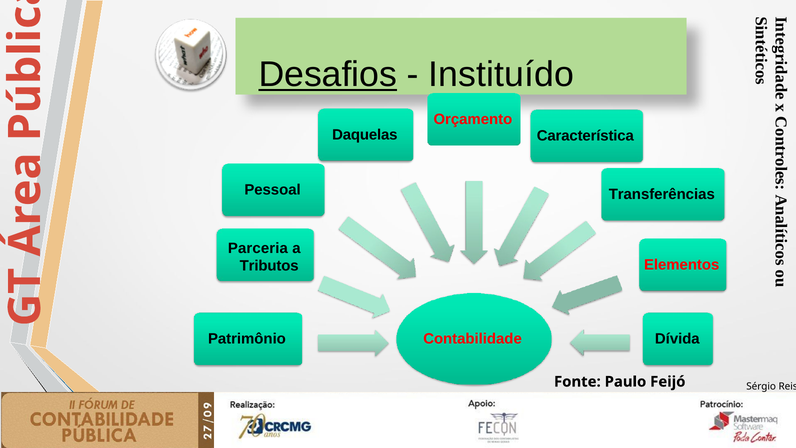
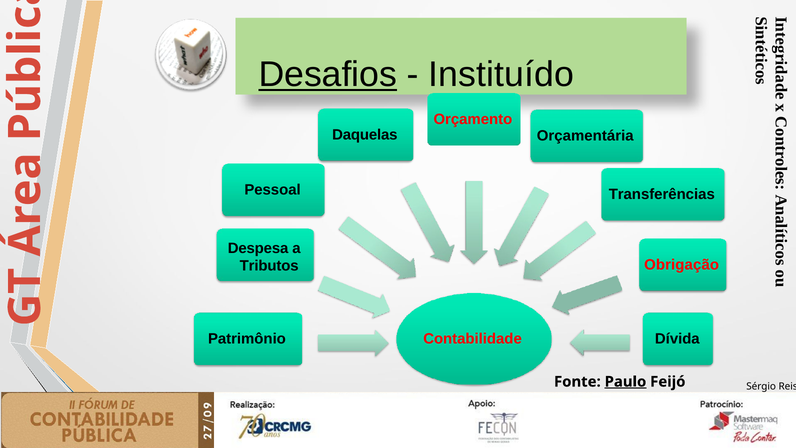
Característica: Característica -> Orçamentária (585, 136)
Parceria: Parceria -> Despesa (258, 248)
Elementos: Elementos -> Obrigação (682, 265)
Paulo underline: none -> present (625, 381)
